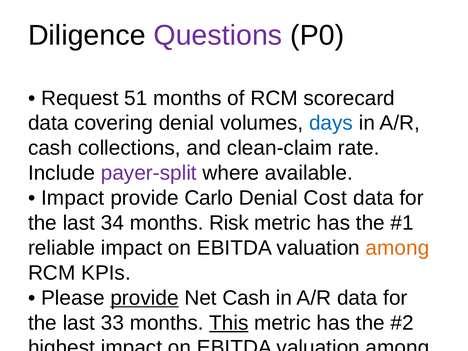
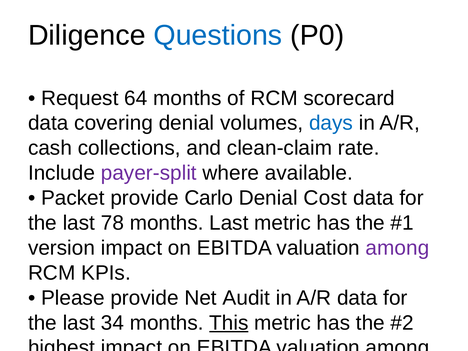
Questions colour: purple -> blue (218, 36)
51: 51 -> 64 (136, 98)
Impact: Impact -> Packet (73, 198)
34: 34 -> 78 (112, 223)
months Risk: Risk -> Last (229, 223)
reliable: reliable -> version (62, 248)
among colour: orange -> purple (397, 248)
provide underline: present -> none (144, 298)
Net Cash: Cash -> Audit (246, 298)
33: 33 -> 34 (112, 323)
